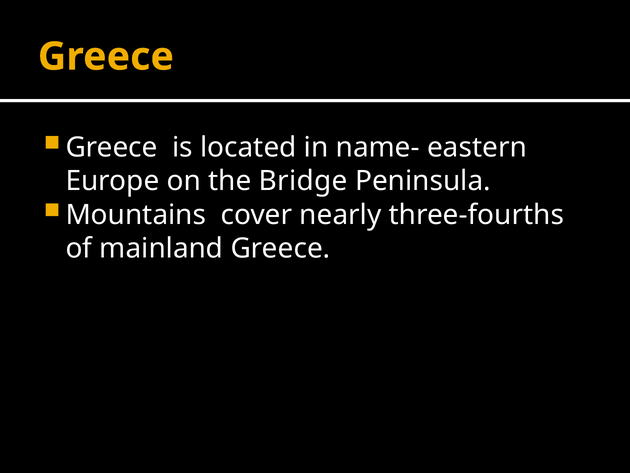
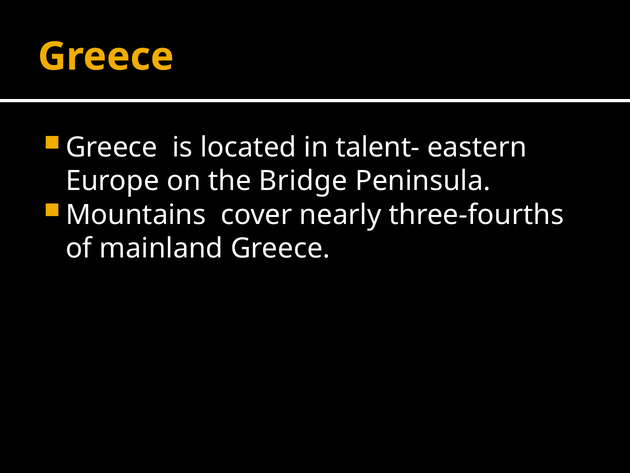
name-: name- -> talent- (378, 147)
